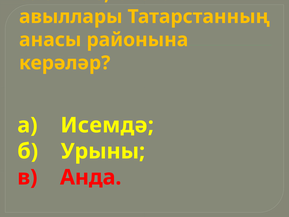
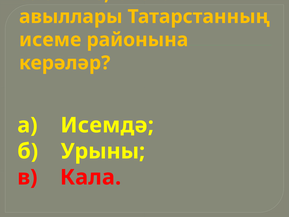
анасы: анасы -> исеме (50, 40)
Анда: Анда -> Кала (91, 177)
